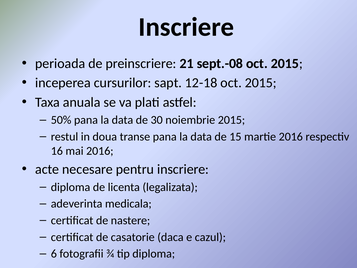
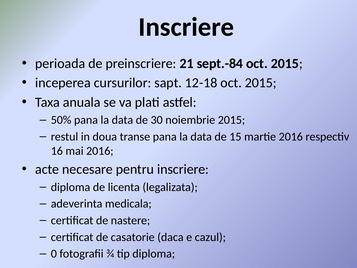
sept.-08: sept.-08 -> sept.-84 (220, 63)
6: 6 -> 0 (54, 254)
